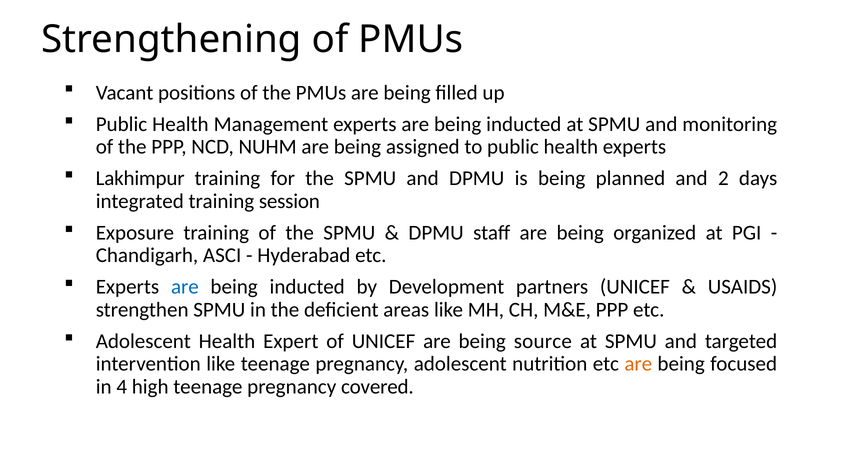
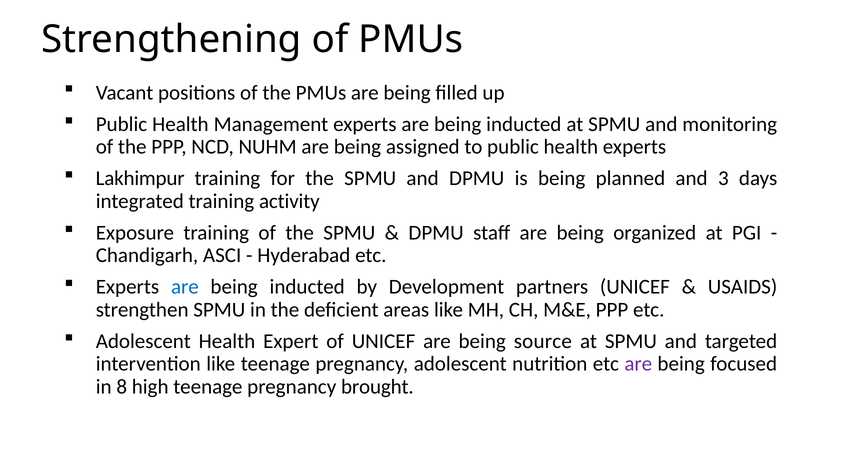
2: 2 -> 3 (723, 178)
session: session -> activity (289, 201)
are colour: orange -> purple (638, 364)
4: 4 -> 8 (122, 386)
covered: covered -> brought (377, 386)
